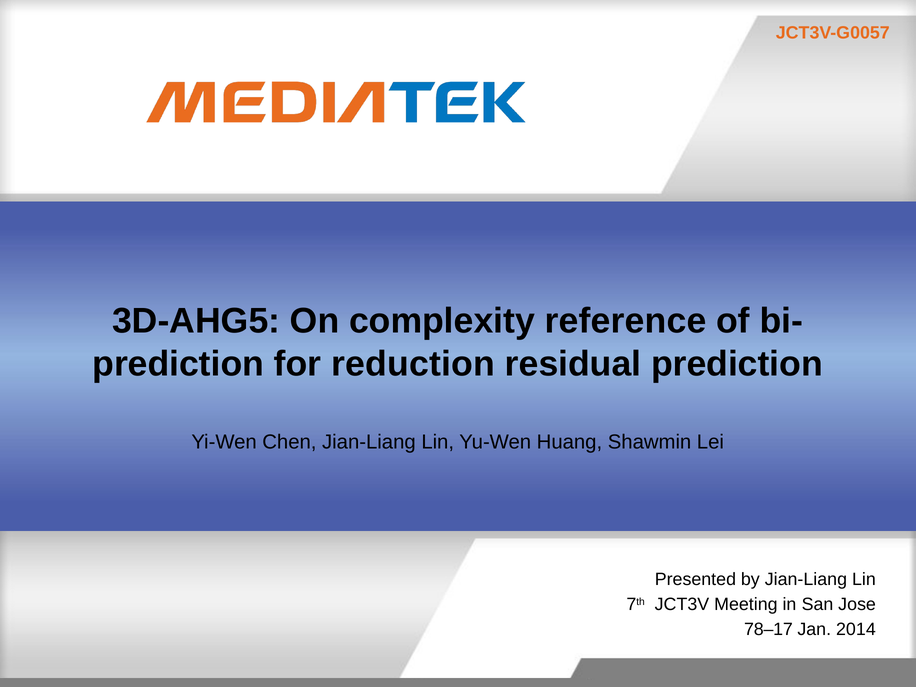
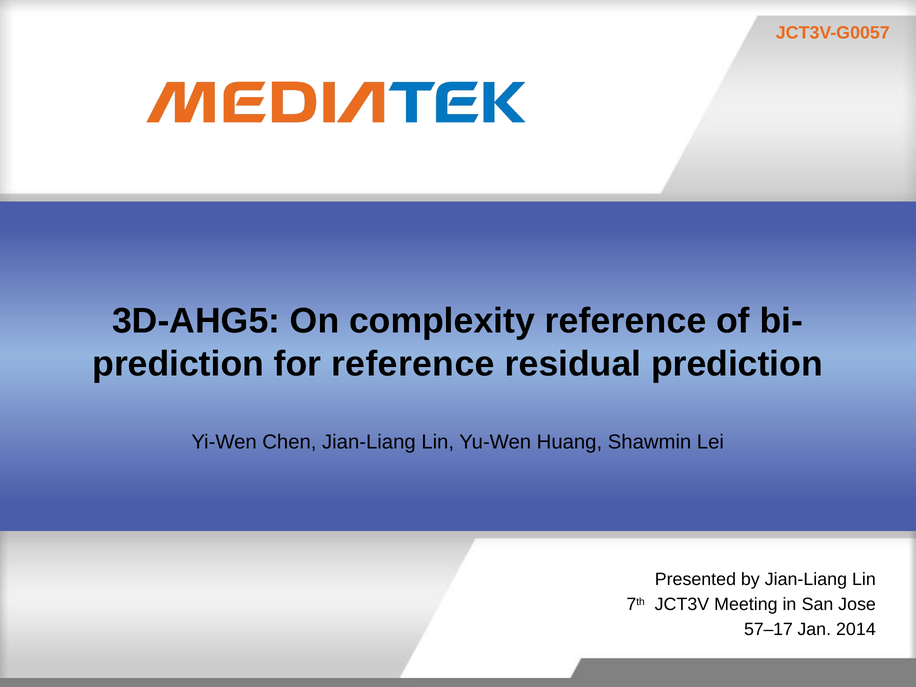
for reduction: reduction -> reference (413, 364)
78–17: 78–17 -> 57–17 (768, 629)
